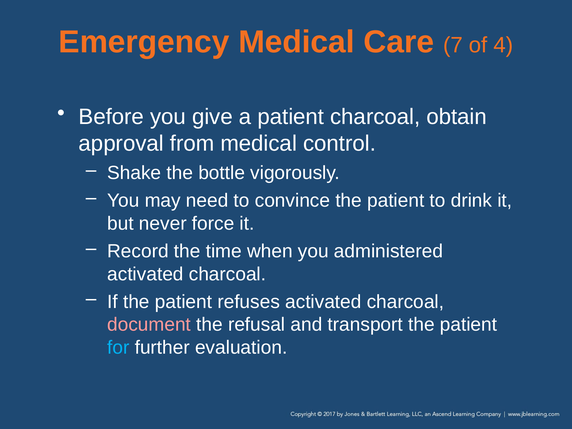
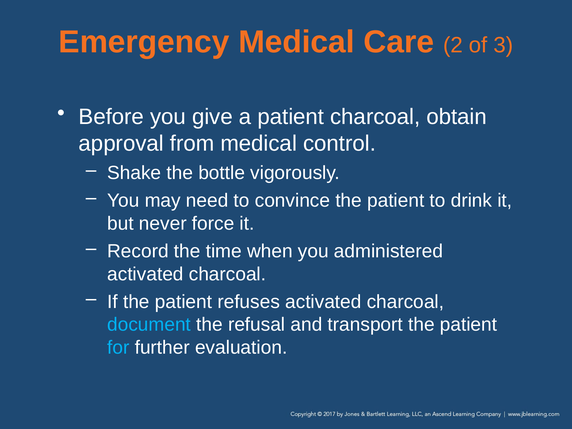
7: 7 -> 2 (453, 45)
4: 4 -> 3 (503, 45)
document colour: pink -> light blue (149, 325)
